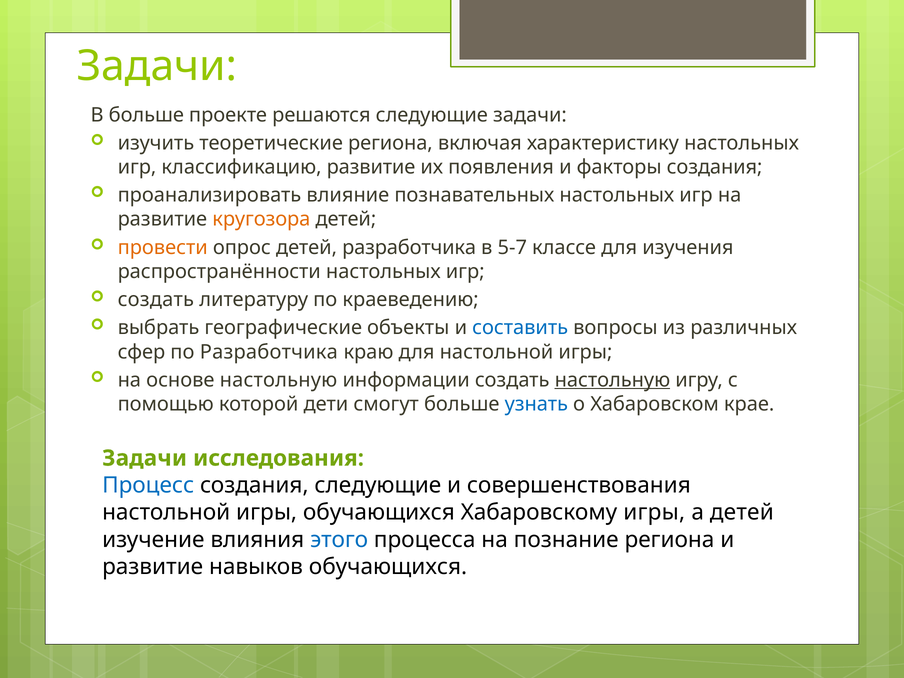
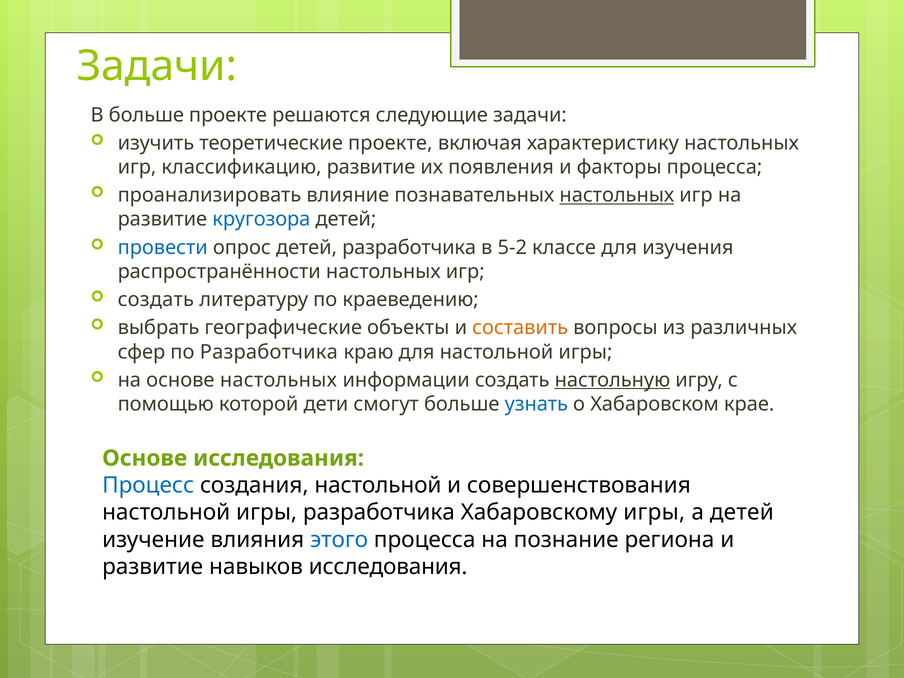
теоретические региона: региона -> проекте (390, 143)
факторы создания: создания -> процесса (715, 167)
настольных underline: none -> present (617, 195)
кругозора colour: orange -> blue (261, 219)
провести colour: orange -> blue (163, 247)
5-7: 5-7 -> 5-2 (512, 247)
составить colour: blue -> orange (520, 328)
основе настольную: настольную -> настольных (278, 380)
Задачи: Задачи -> Основе (145, 458)
создания следующие: следующие -> настольной (378, 485)
игры обучающихся: обучающихся -> разработчика (379, 512)
навыков обучающихся: обучающихся -> исследования (388, 567)
